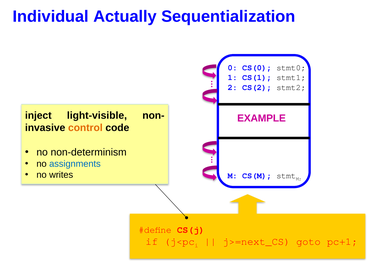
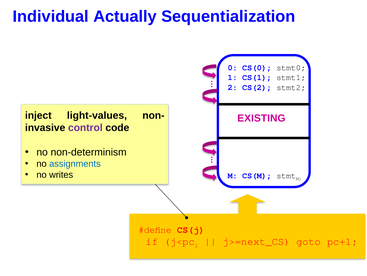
light-visible: light-visible -> light-values (97, 115)
EXAMPLE: EXAMPLE -> EXISTING (261, 118)
control colour: orange -> purple (85, 127)
